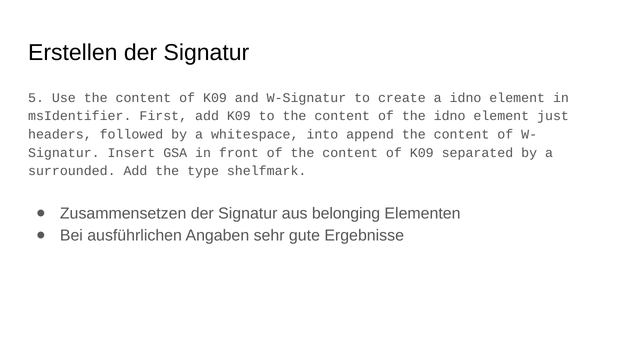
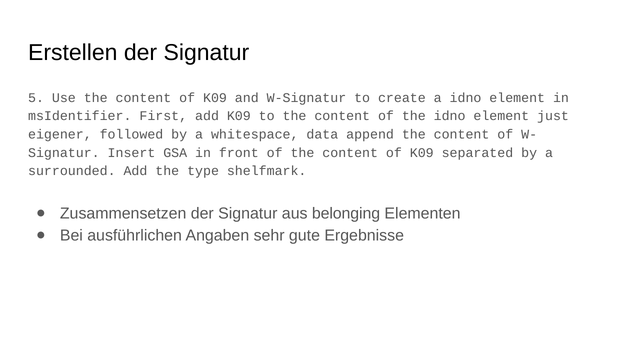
headers: headers -> eigener (60, 135)
into: into -> data (322, 135)
